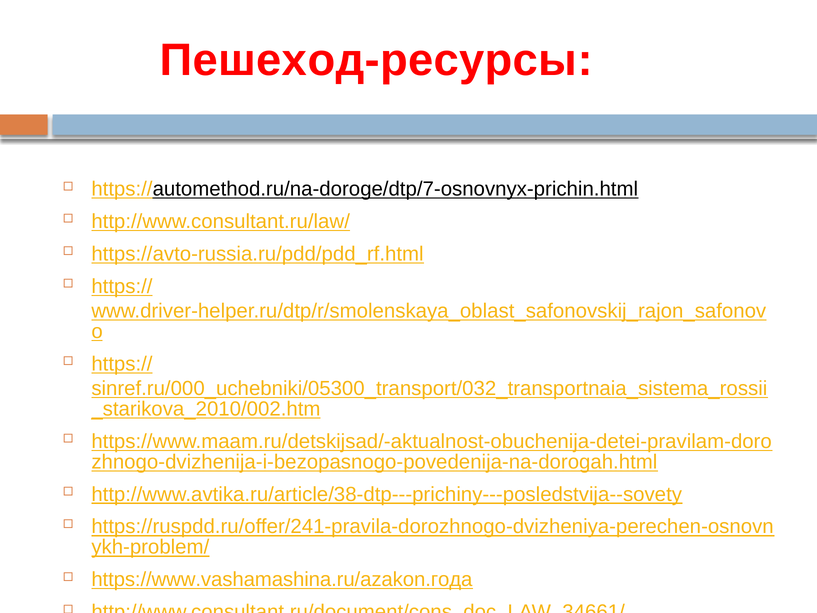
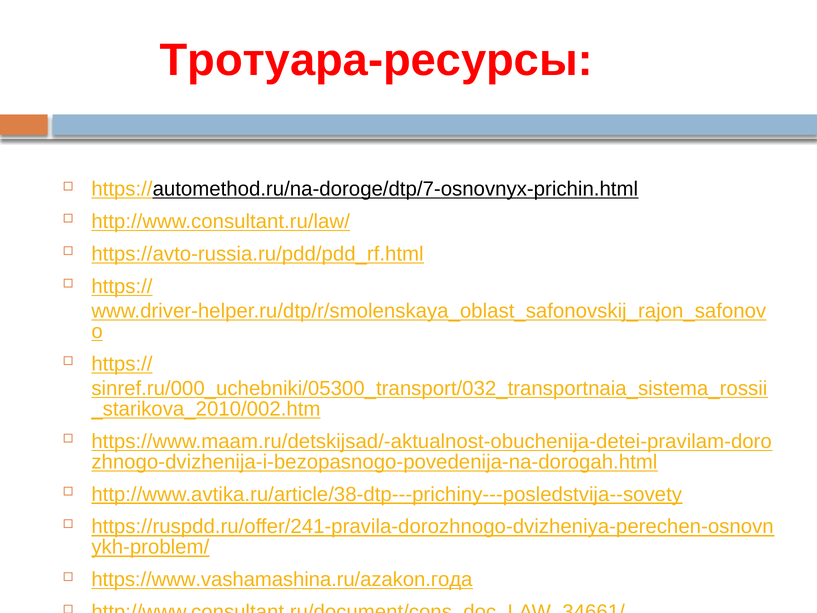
Пешеход-ресурсы: Пешеход-ресурсы -> Тротуара-ресурсы (376, 60)
